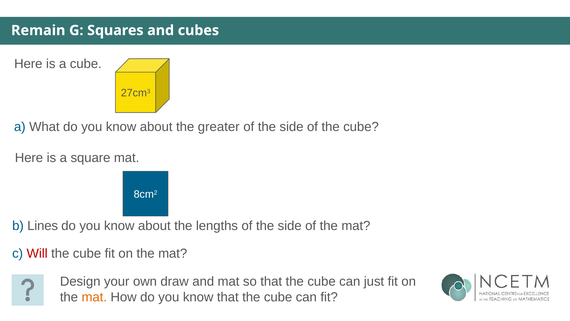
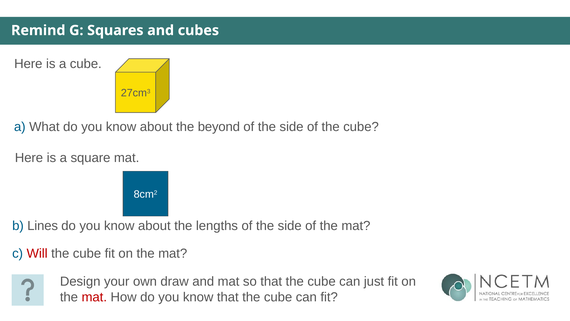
Remain: Remain -> Remind (38, 30)
greater: greater -> beyond (219, 127)
mat colour: orange -> red (94, 297)
